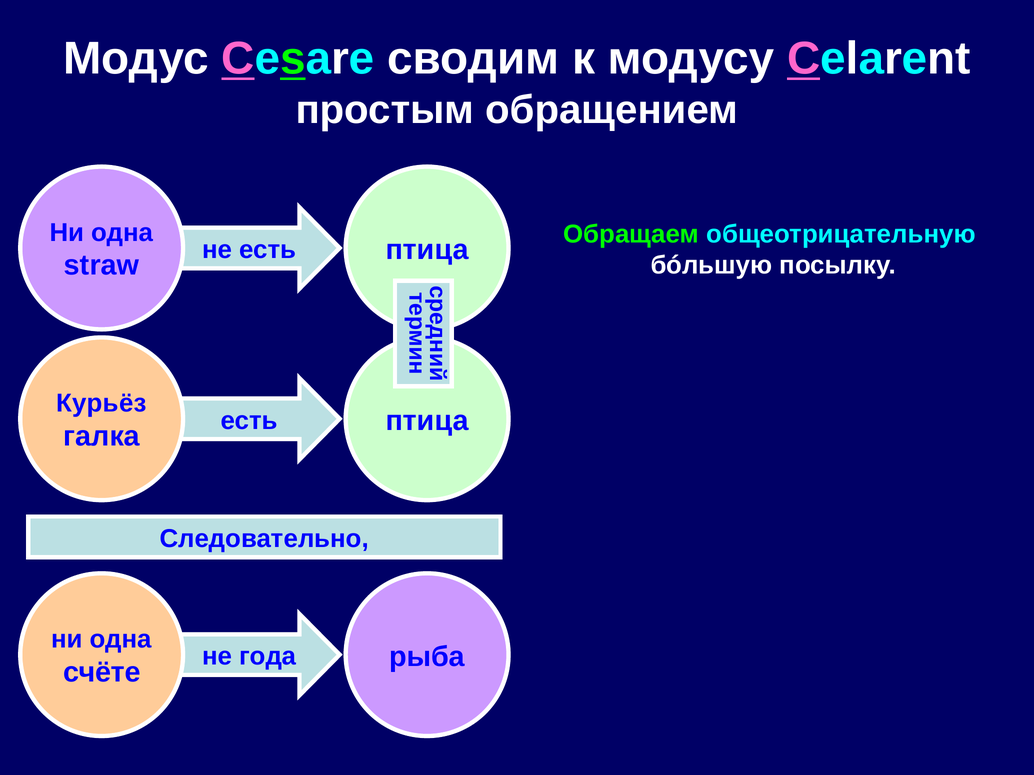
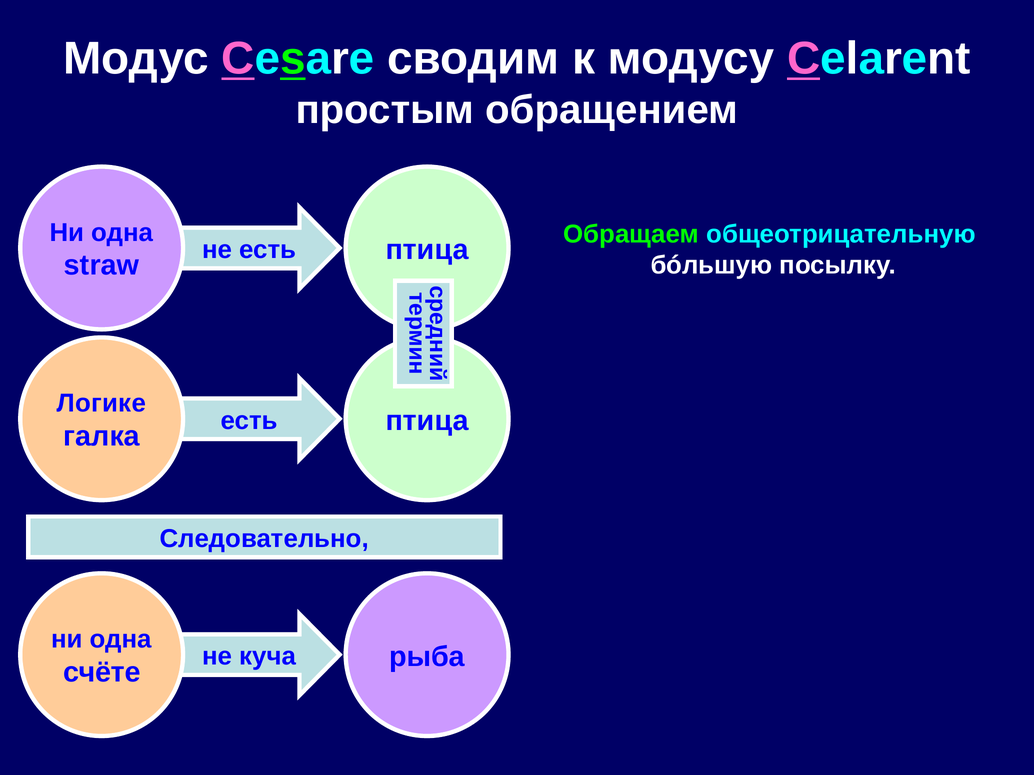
Курьёз: Курьёз -> Логике (101, 404)
года: года -> куча (268, 657)
